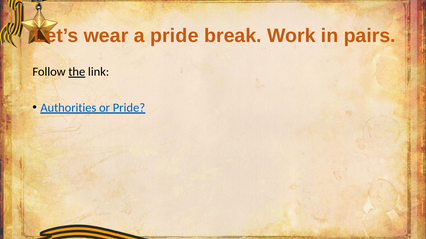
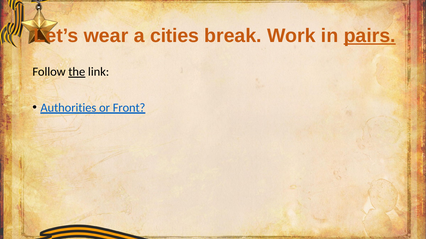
a pride: pride -> cities (174, 36)
pairs underline: none -> present (370, 36)
or Pride: Pride -> Front (129, 108)
